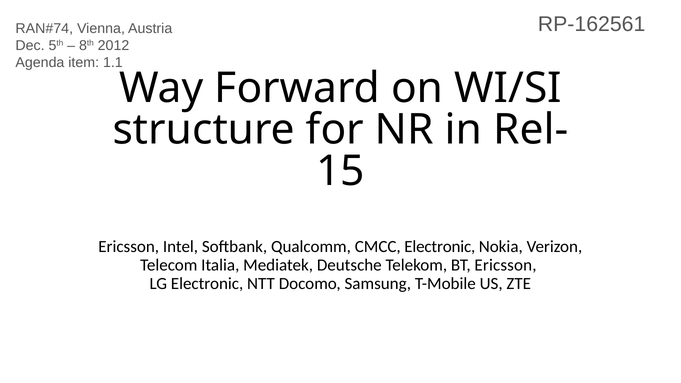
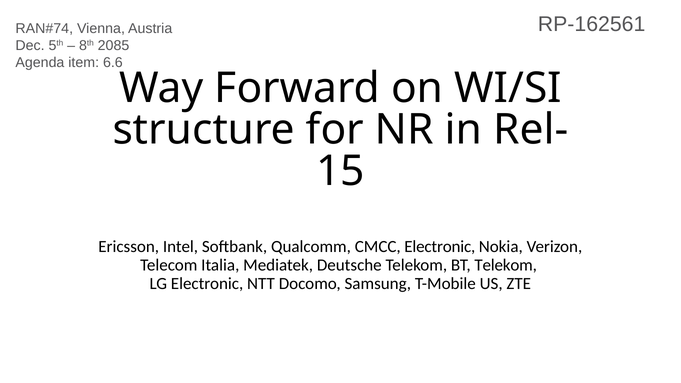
2012: 2012 -> 2085 (113, 45)
1.1: 1.1 -> 6.6 (113, 62)
BT Ericsson: Ericsson -> Telekom (506, 265)
